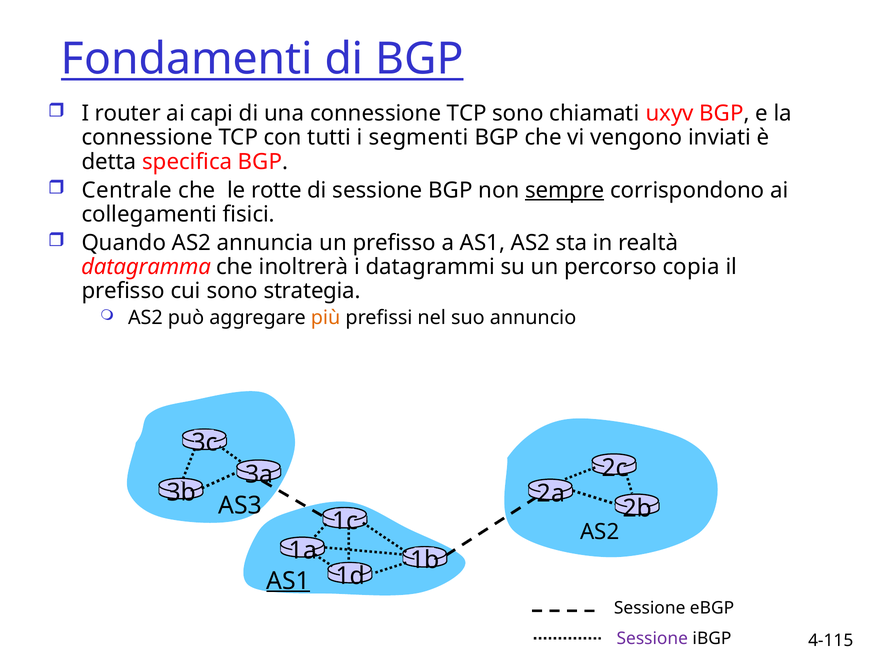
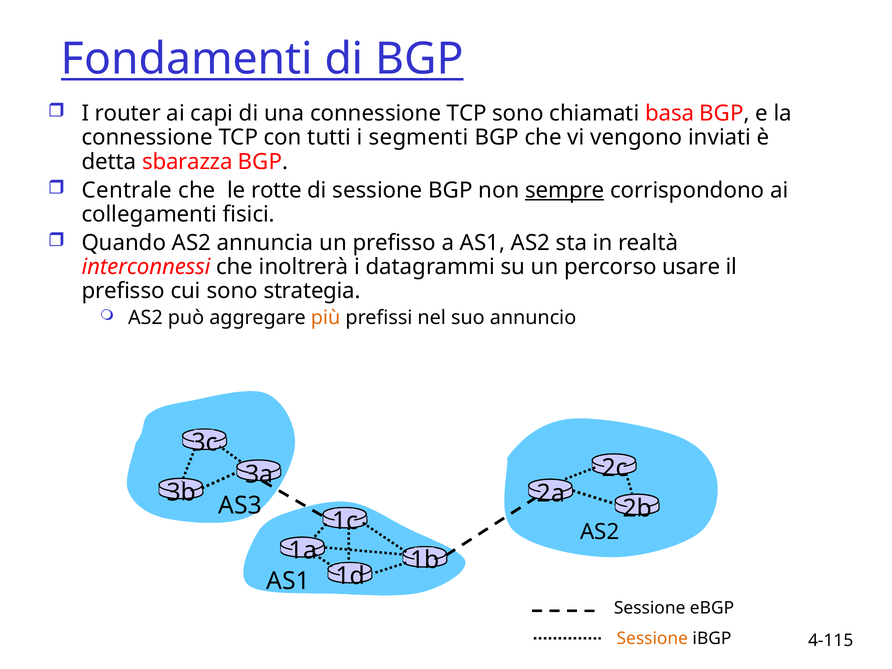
uxyv: uxyv -> basa (670, 113)
specifica: specifica -> sbarazza (187, 162)
datagramma: datagramma -> interconnessi (146, 267)
copia: copia -> usare (691, 267)
AS1 underline: present -> none (288, 581)
Sessione colour: purple -> orange (652, 639)
